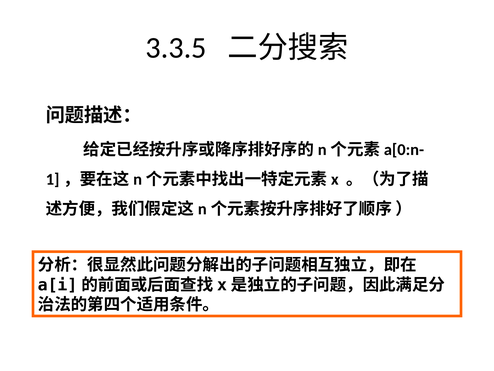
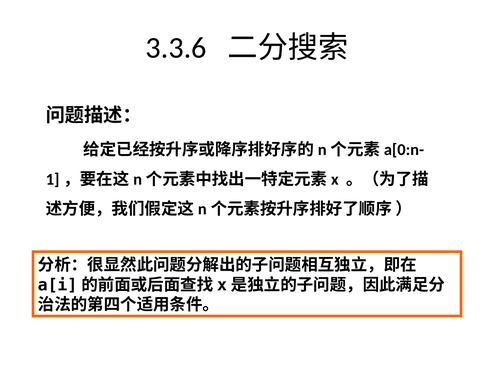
3.3.5: 3.3.5 -> 3.3.6 (176, 48)
